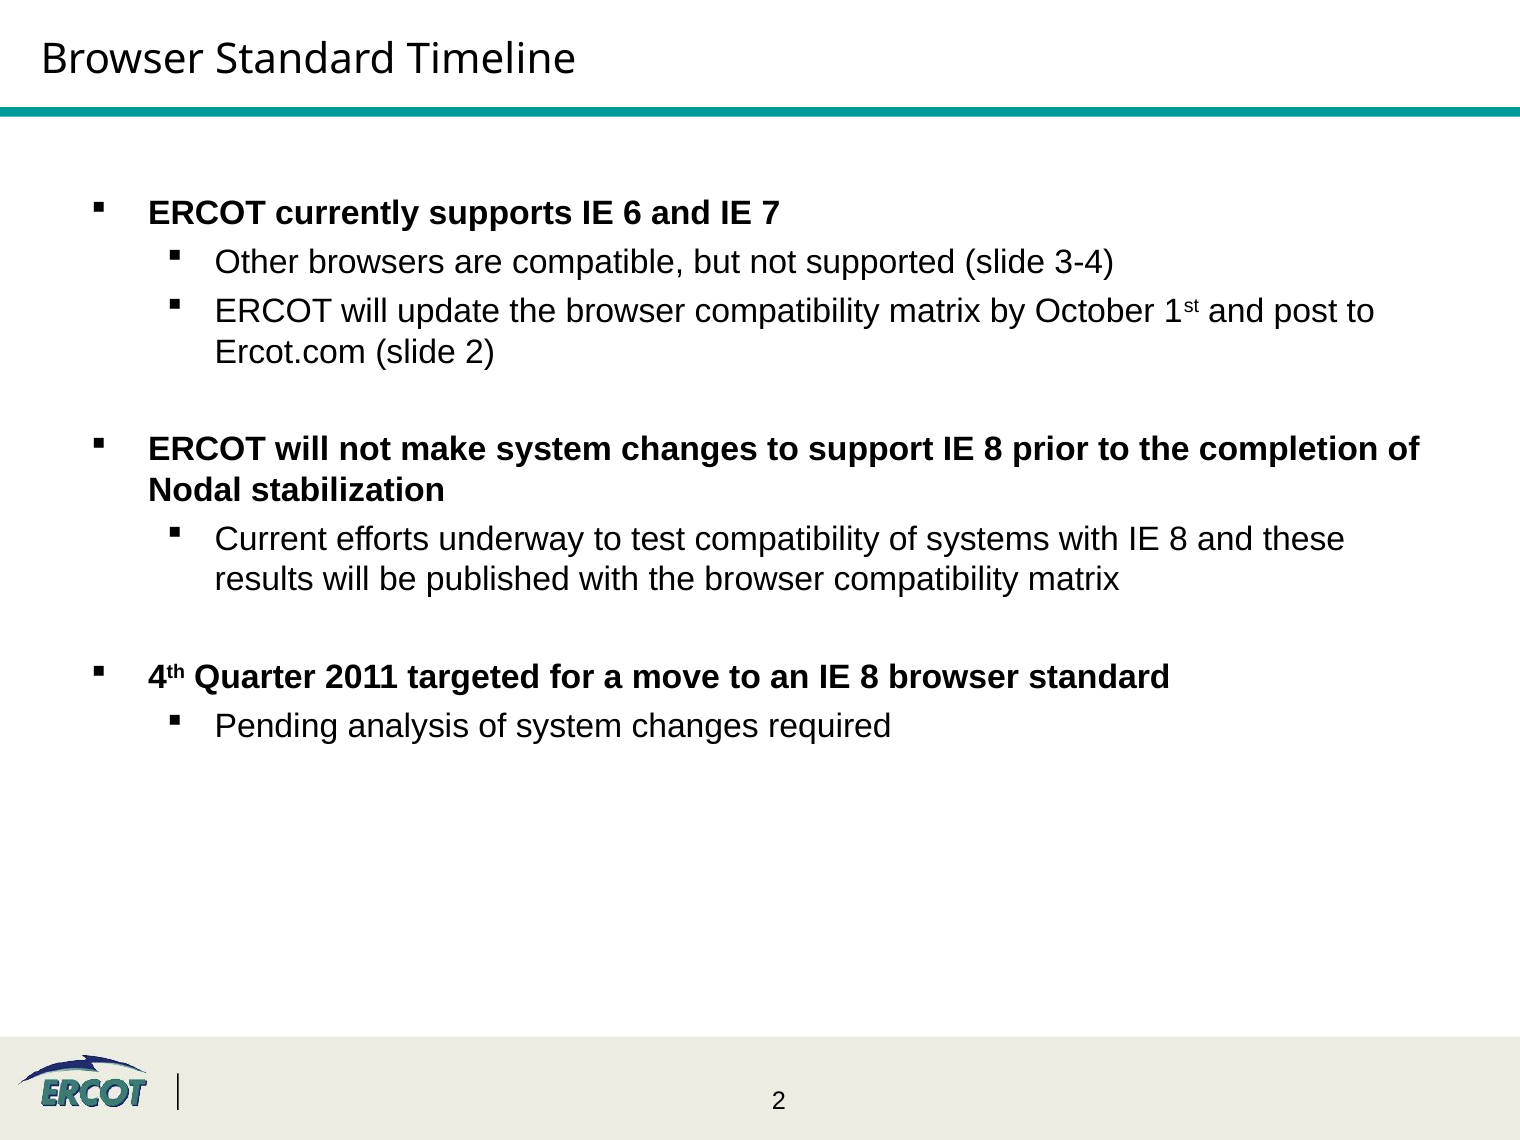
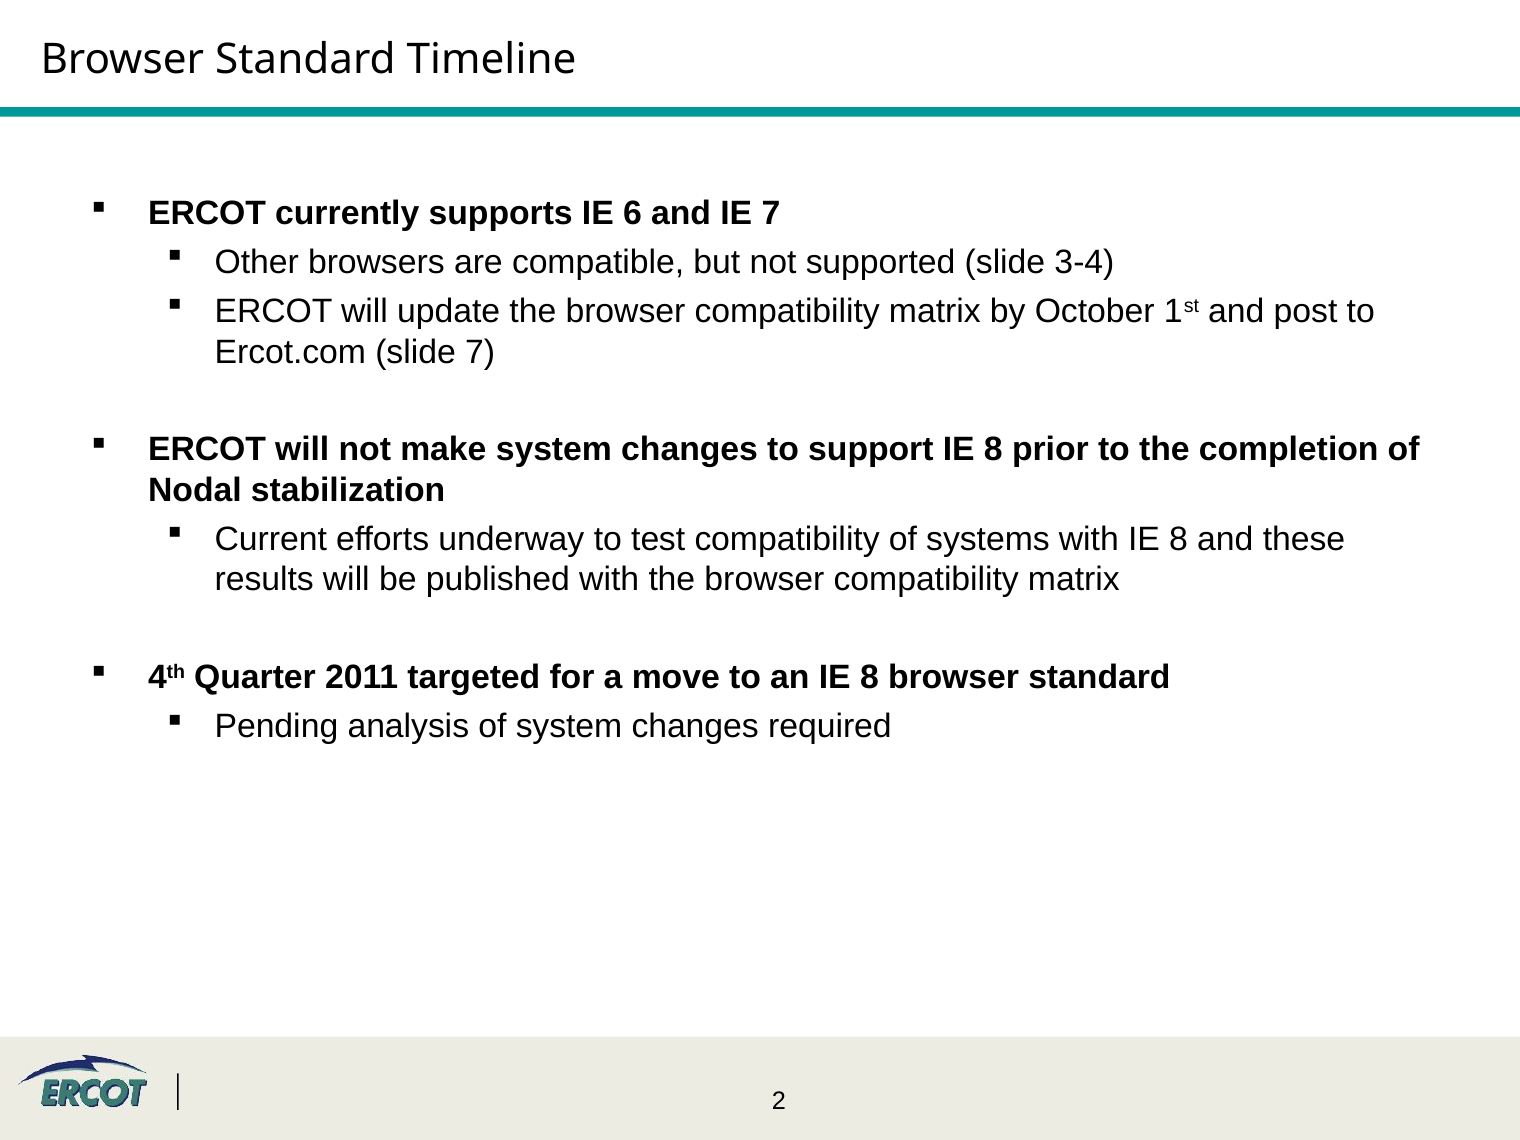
slide 2: 2 -> 7 (480, 352)
